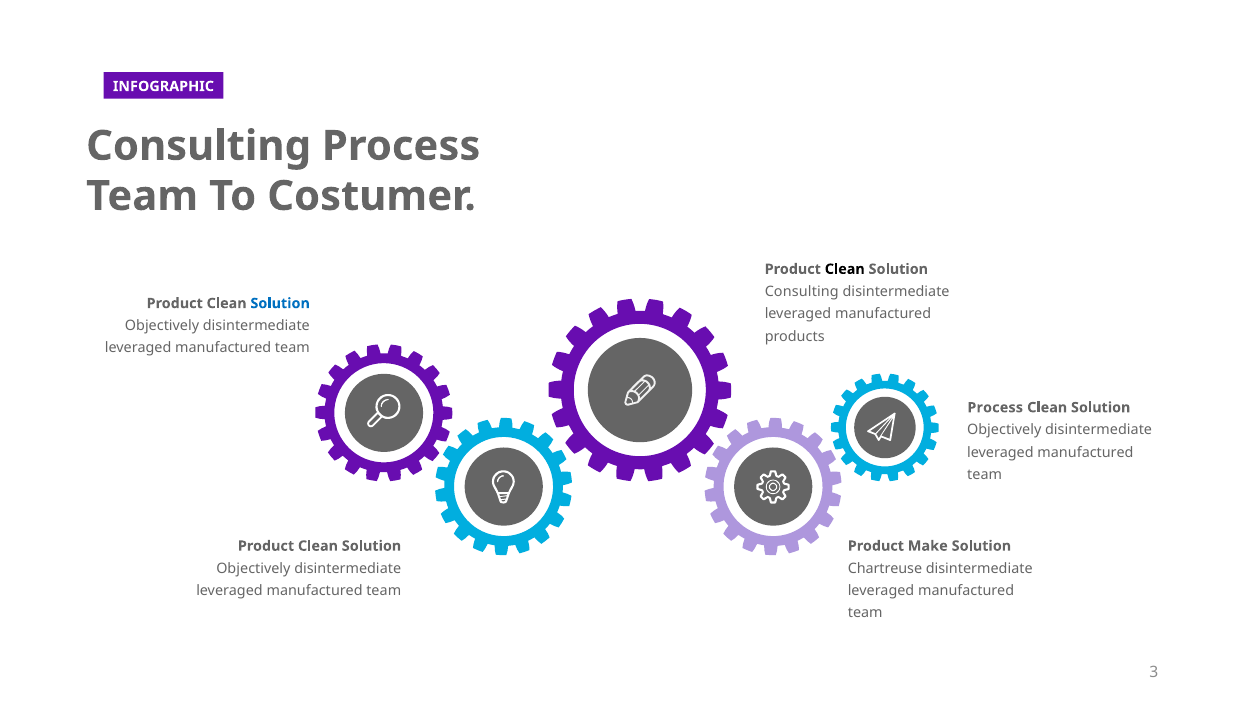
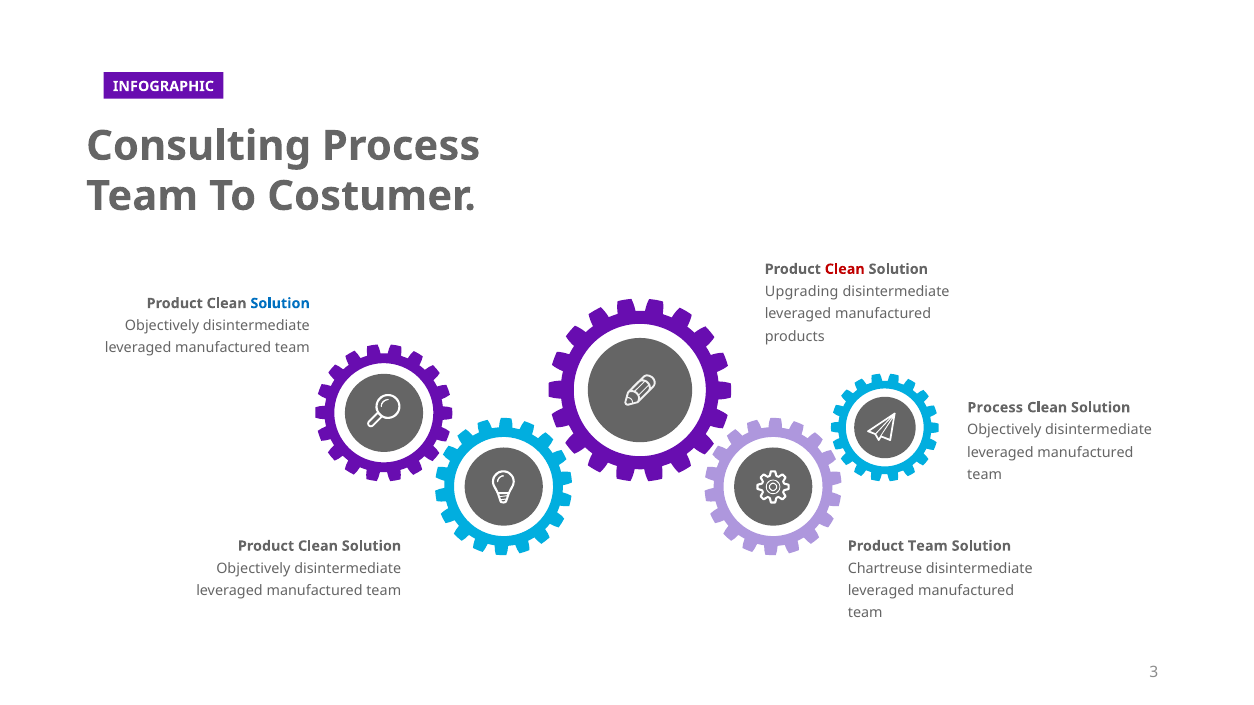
Clean colour: black -> red (845, 269)
Consulting: Consulting -> Upgrading (802, 292)
Product Make: Make -> Team (928, 546)
